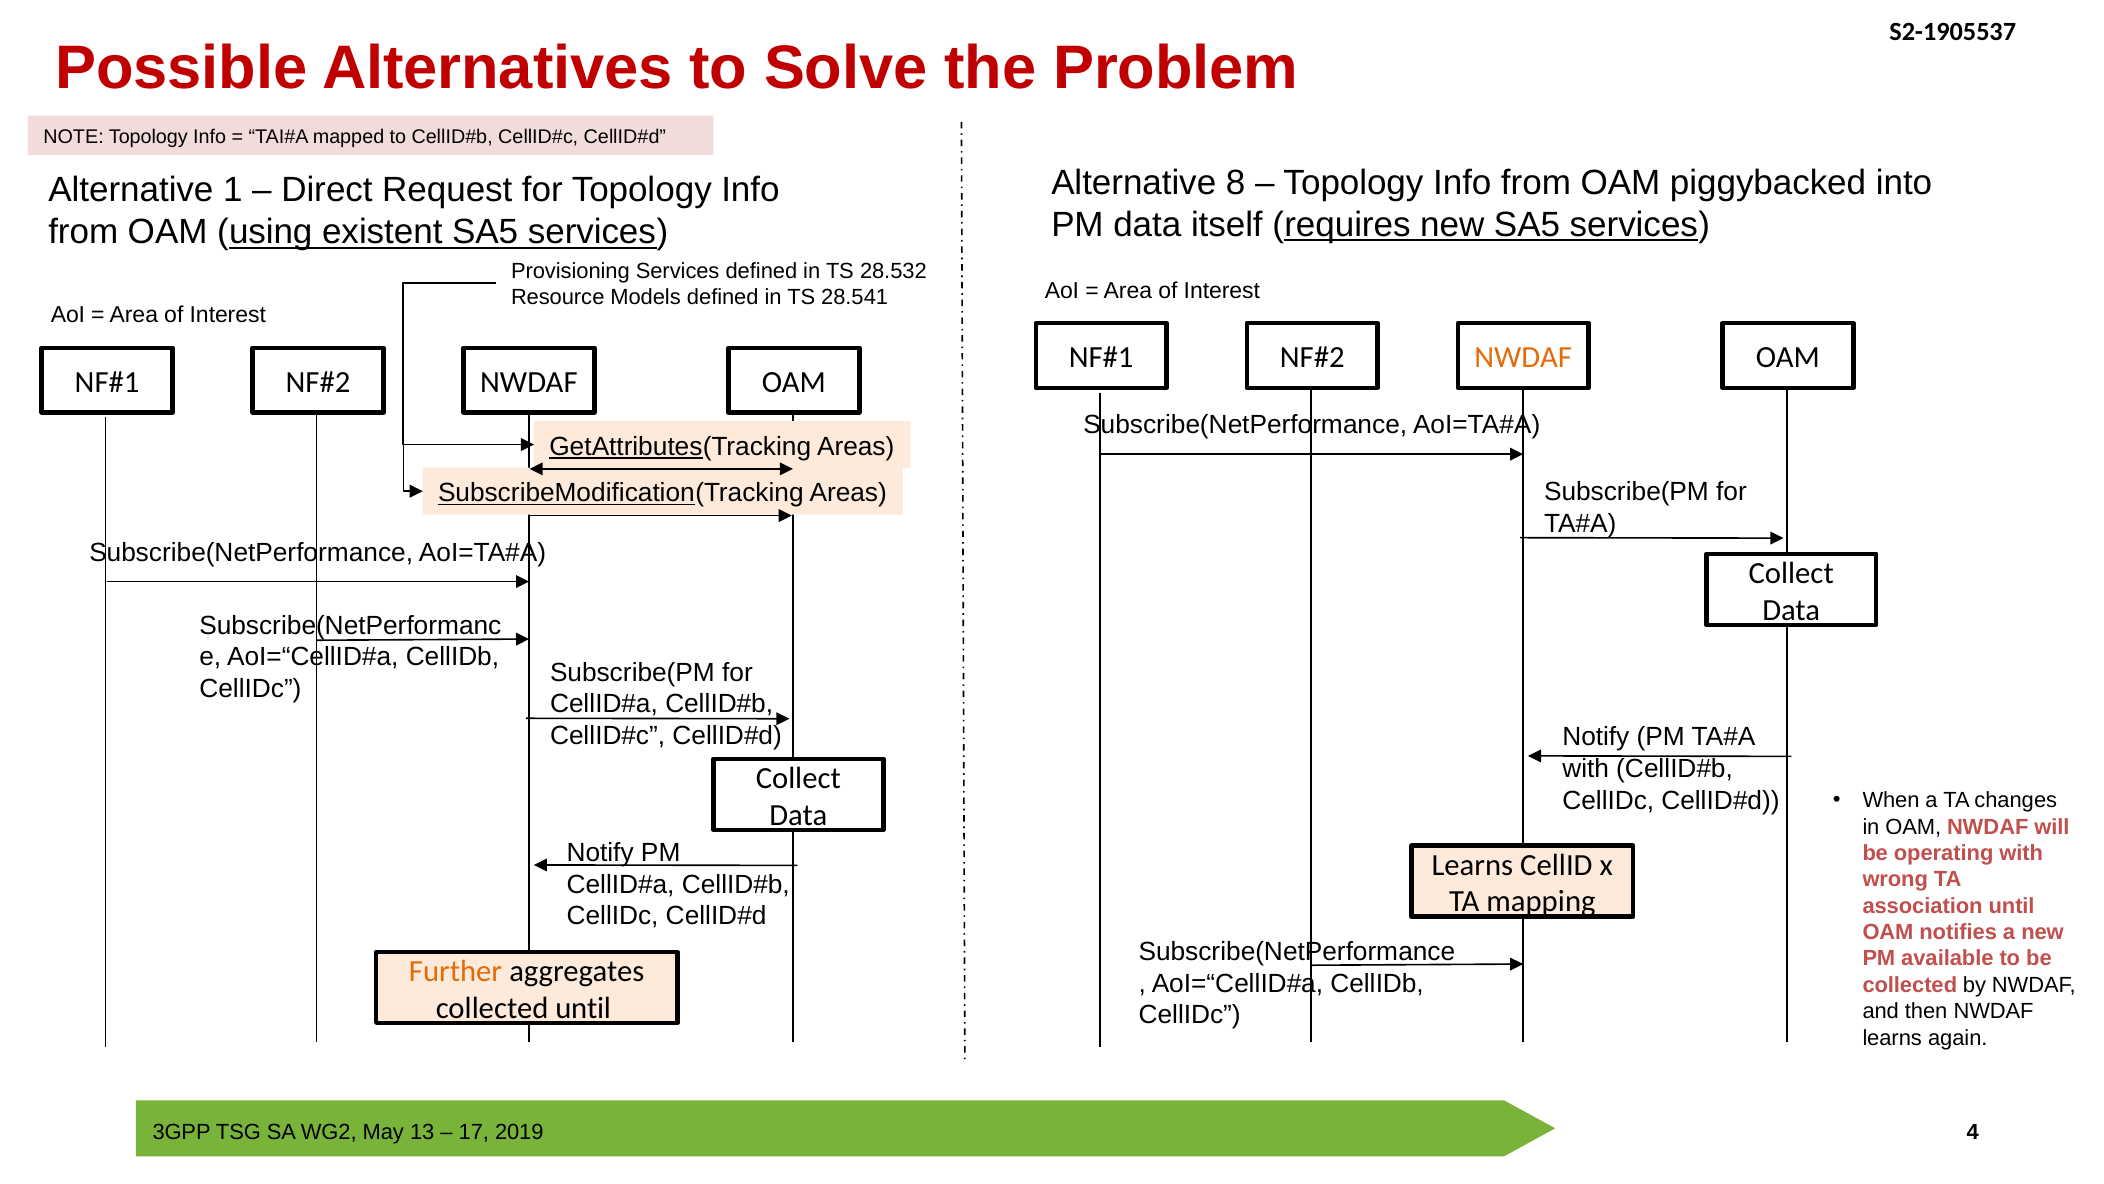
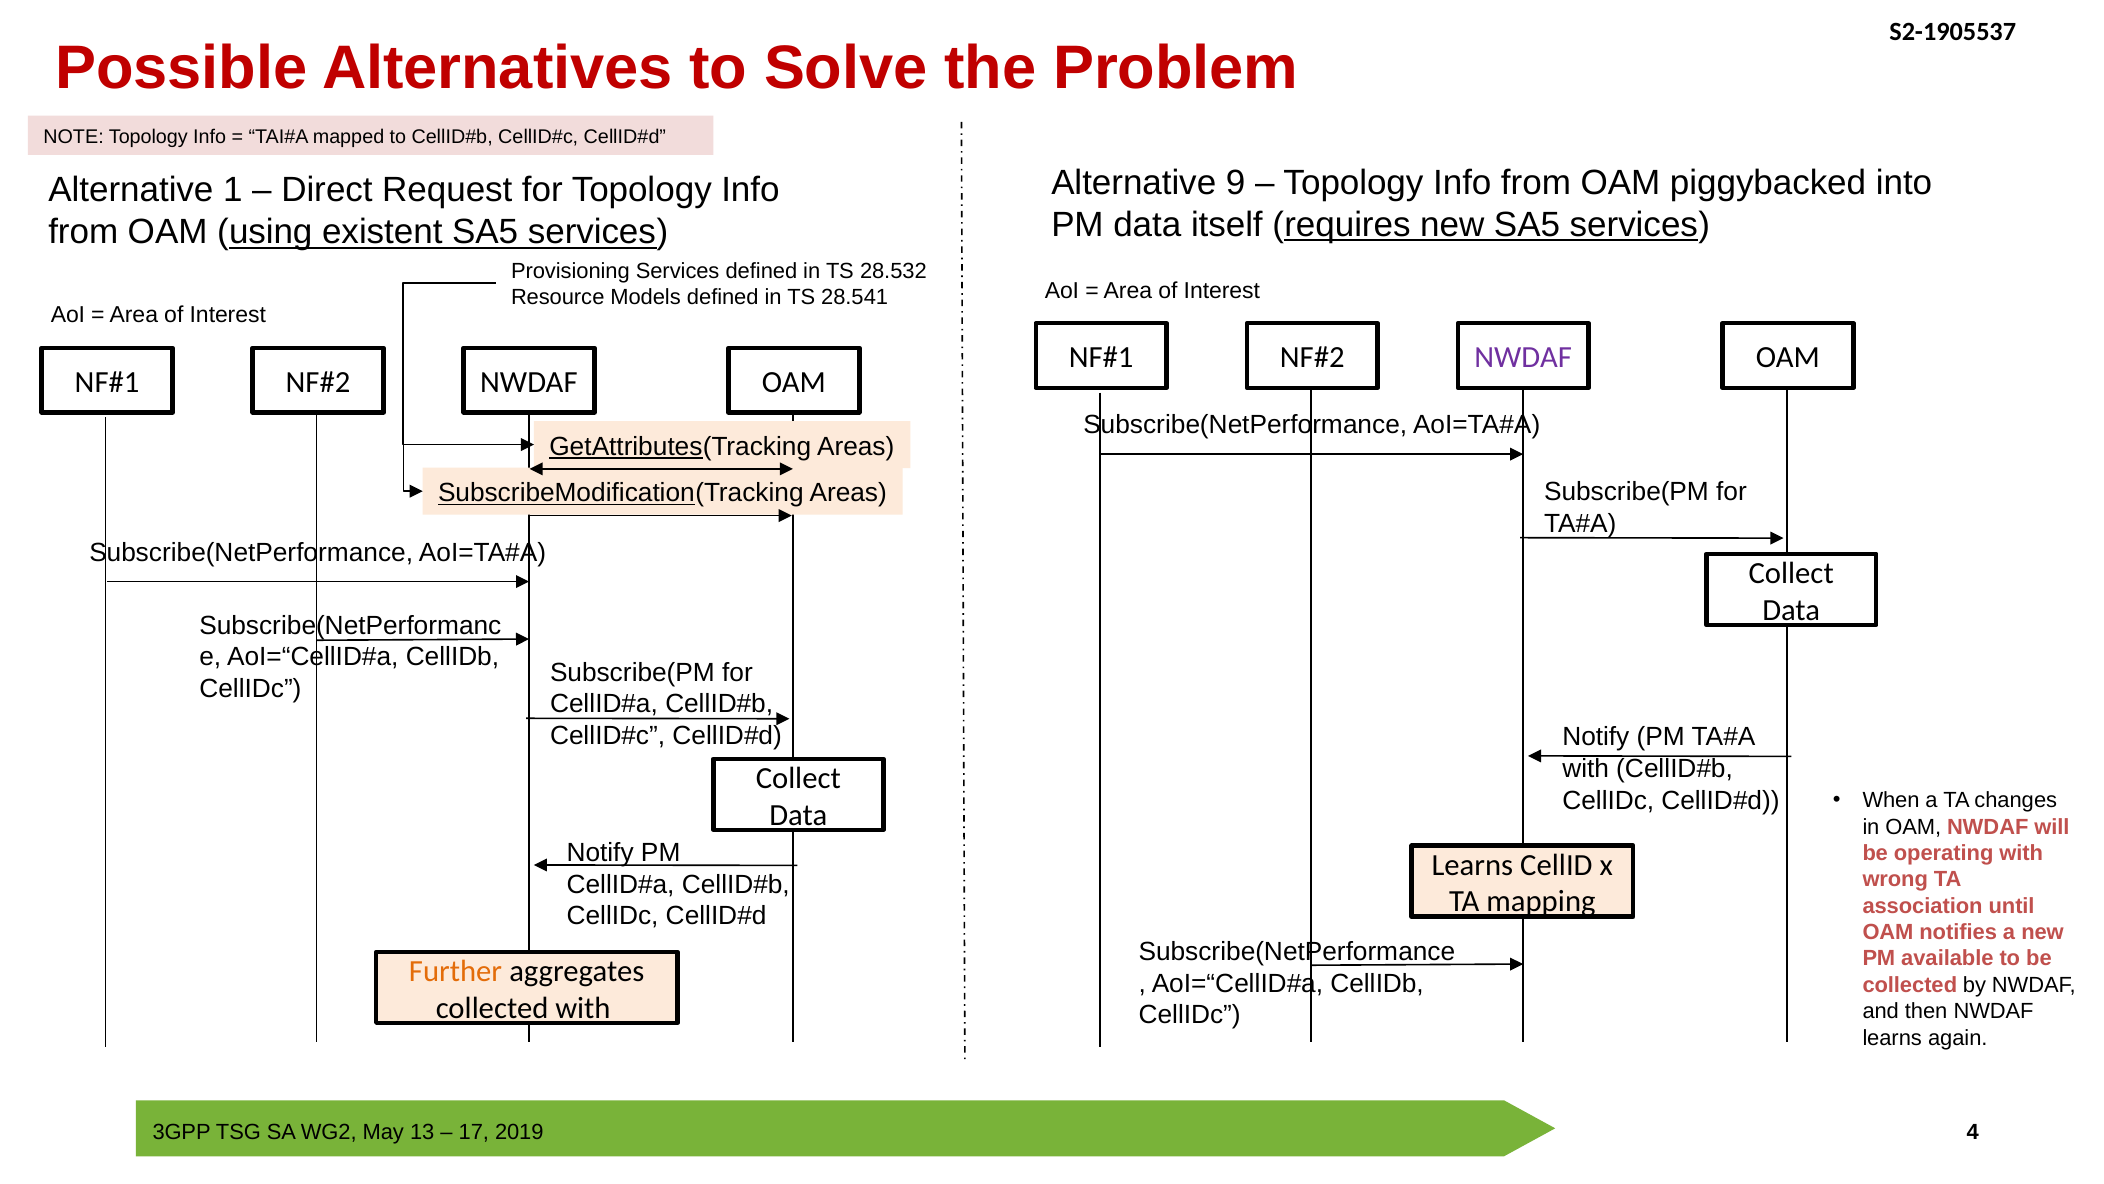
8: 8 -> 9 (1236, 183)
NWDAF colour: orange -> purple (1523, 358)
collected until: until -> with (583, 1007)
